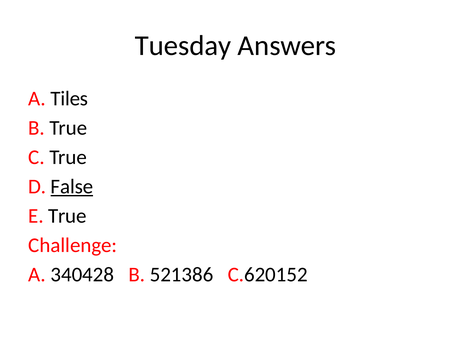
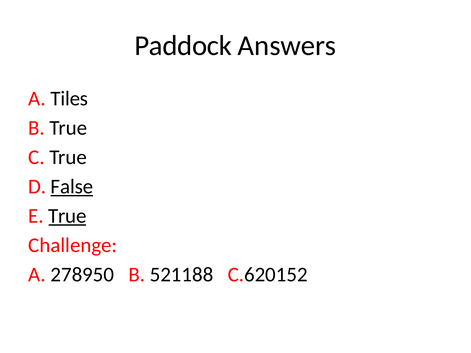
Tuesday: Tuesday -> Paddock (183, 46)
True underline: none -> present (67, 216)
340428: 340428 -> 278950 (82, 275)
521386: 521386 -> 521188 (182, 275)
